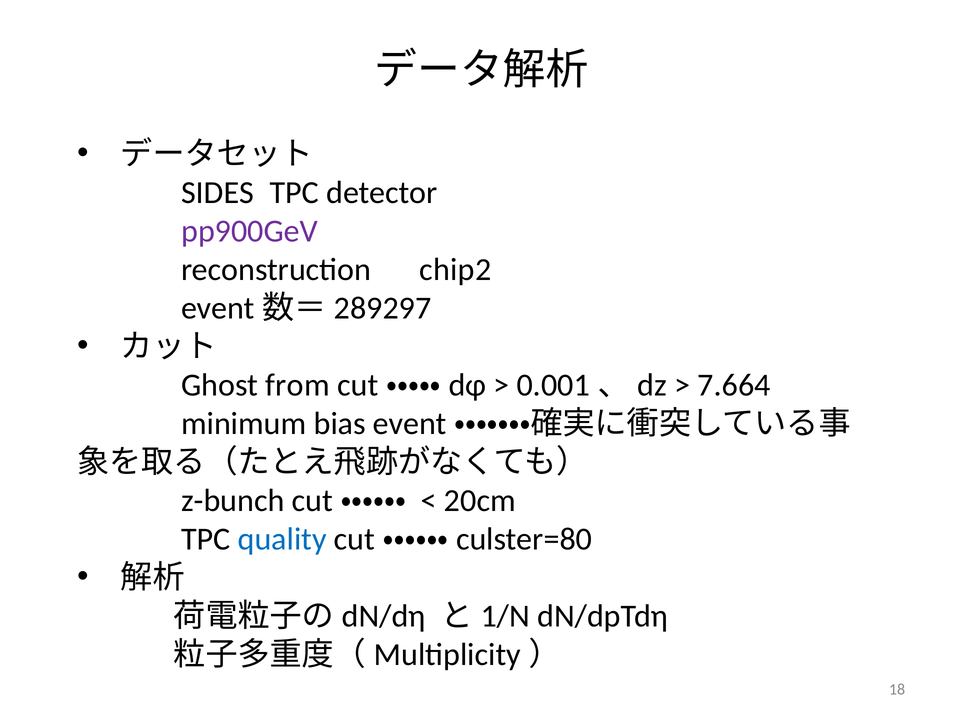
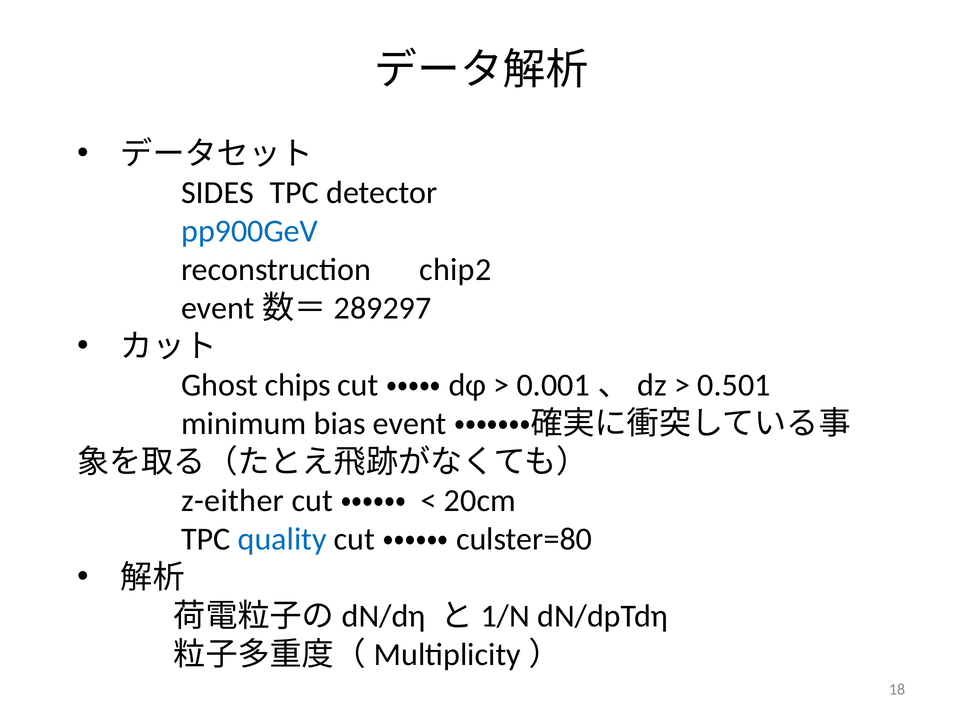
pp900GeV colour: purple -> blue (250, 231)
from: from -> chips (298, 385)
7.664: 7.664 -> 0.501 (734, 385)
z-bunch: z-bunch -> z-either (233, 501)
